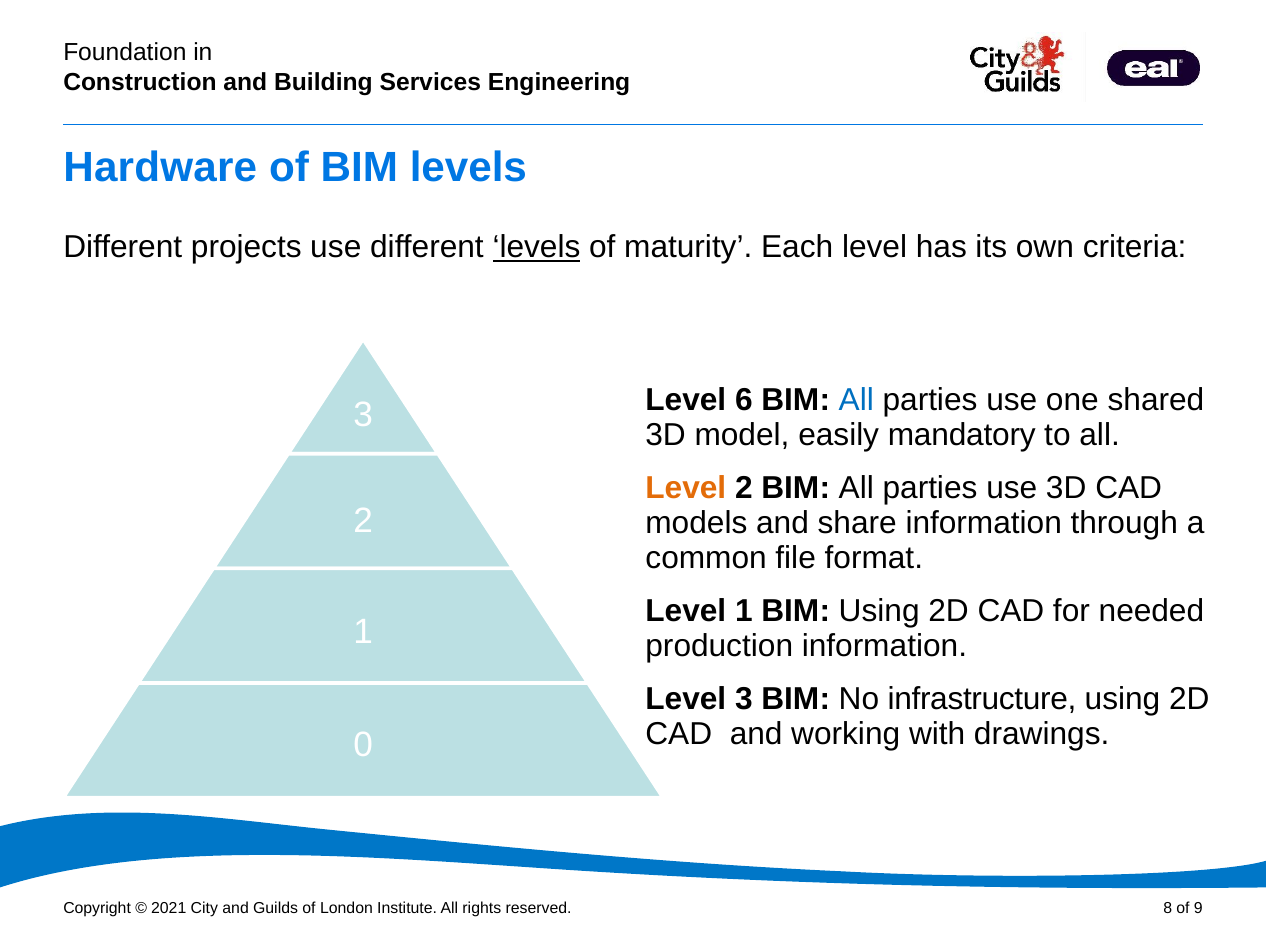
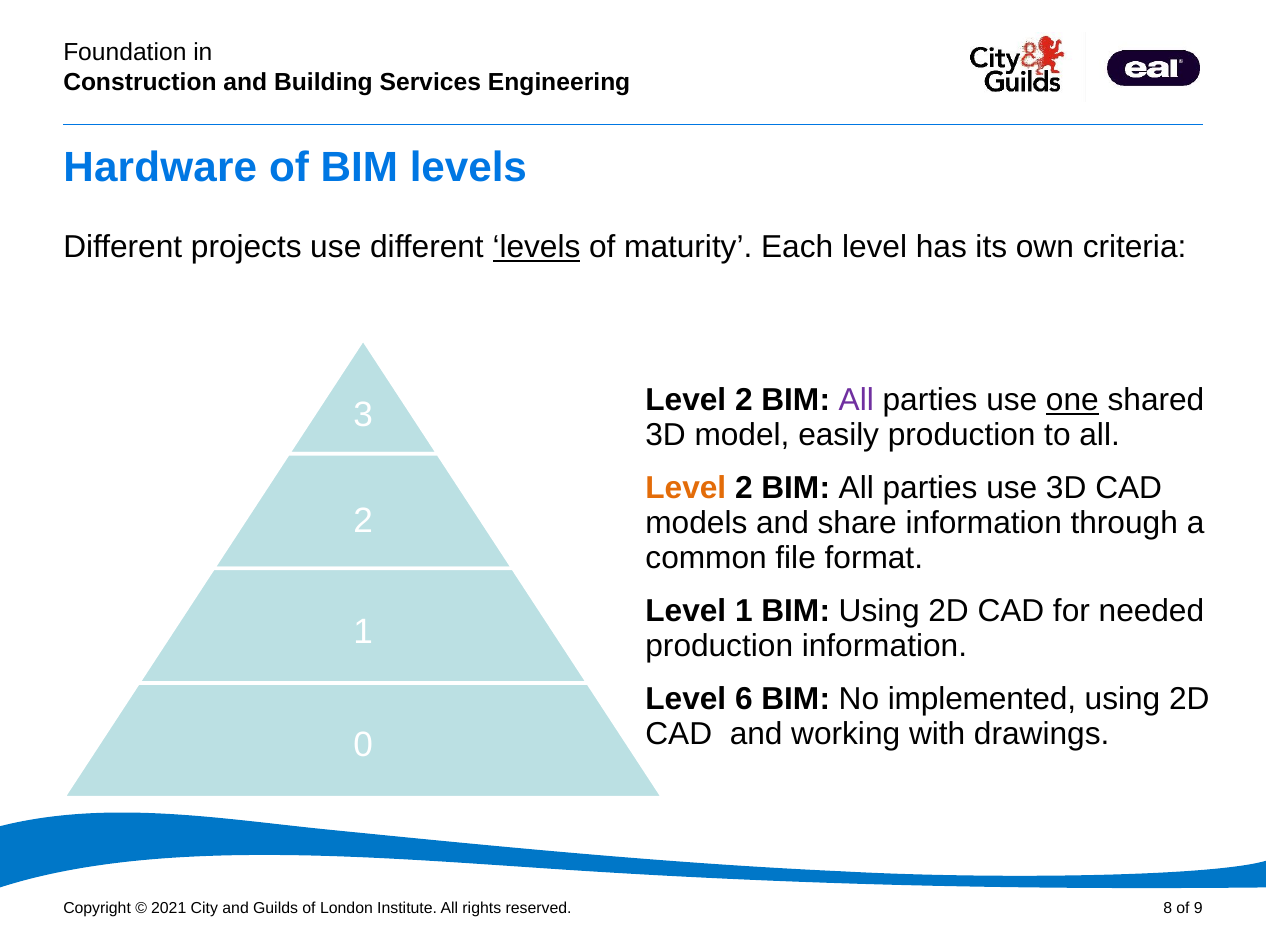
6: 6 -> 2 (744, 400)
All colour: blue -> purple (856, 400)
one underline: none -> present (1072, 400)
easily mandatory: mandatory -> production (962, 435)
Level 3: 3 -> 6 (744, 699)
infrastructure: infrastructure -> implemented (982, 699)
